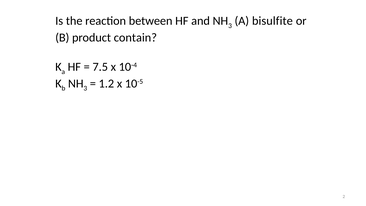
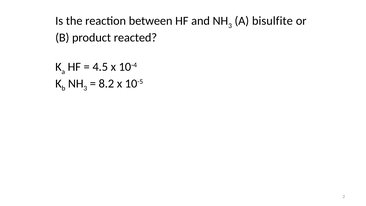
contain: contain -> reacted (135, 38)
7.5: 7.5 -> 4.5 (100, 67)
1.2: 1.2 -> 8.2 (106, 84)
